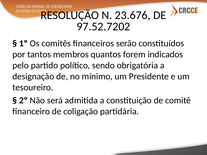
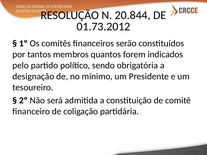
23.676: 23.676 -> 20.844 (133, 15)
97.52.7202: 97.52.7202 -> 01.73.2012 (103, 27)
